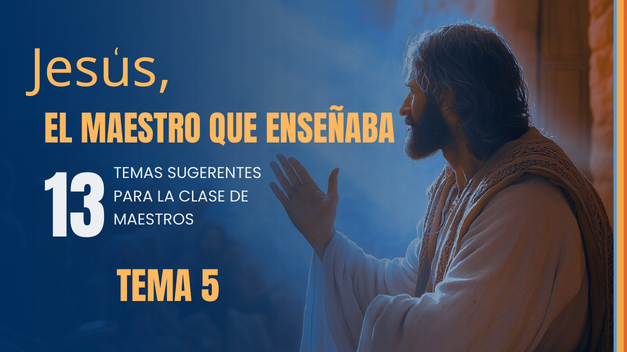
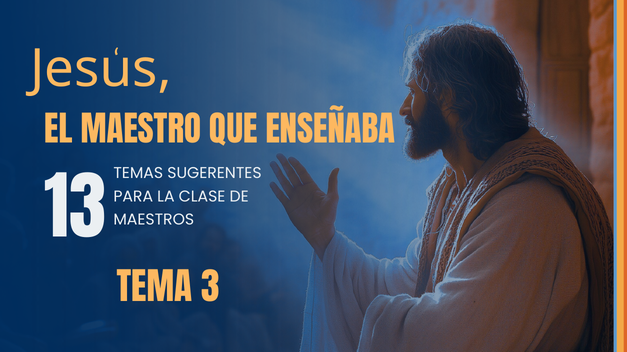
5: 5 -> 3 (210, 290)
